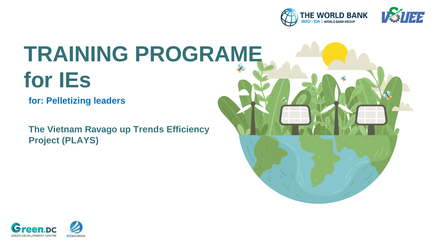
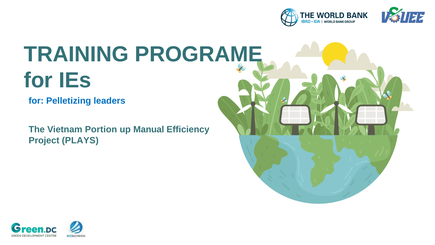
Ravago: Ravago -> Portion (101, 129)
Trends: Trends -> Manual (149, 129)
